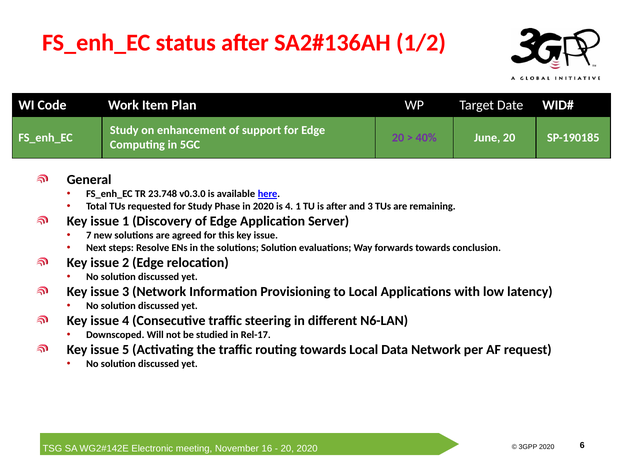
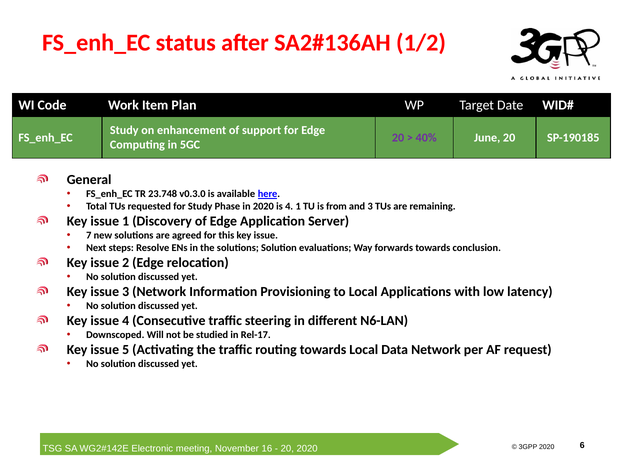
is after: after -> from (336, 206)
